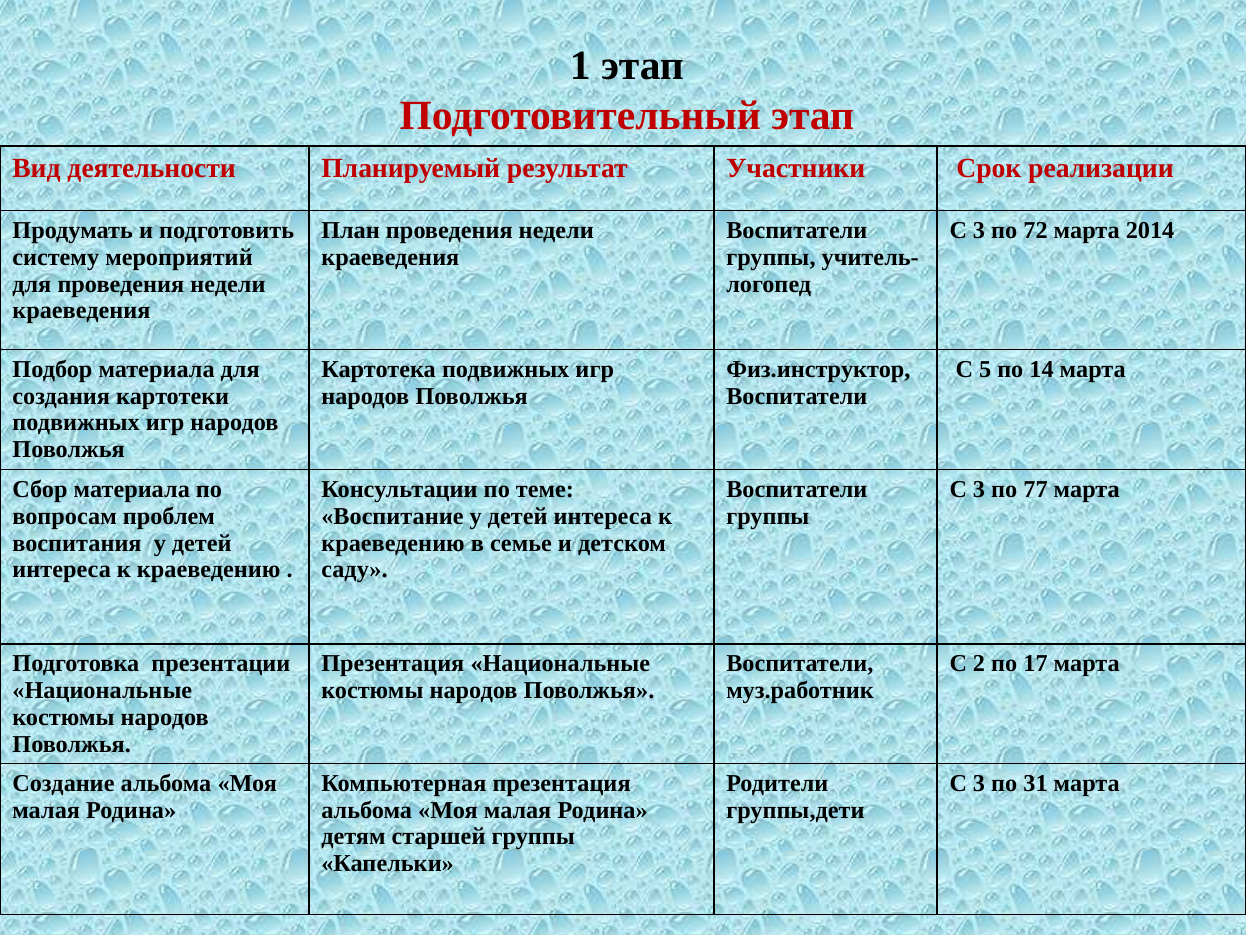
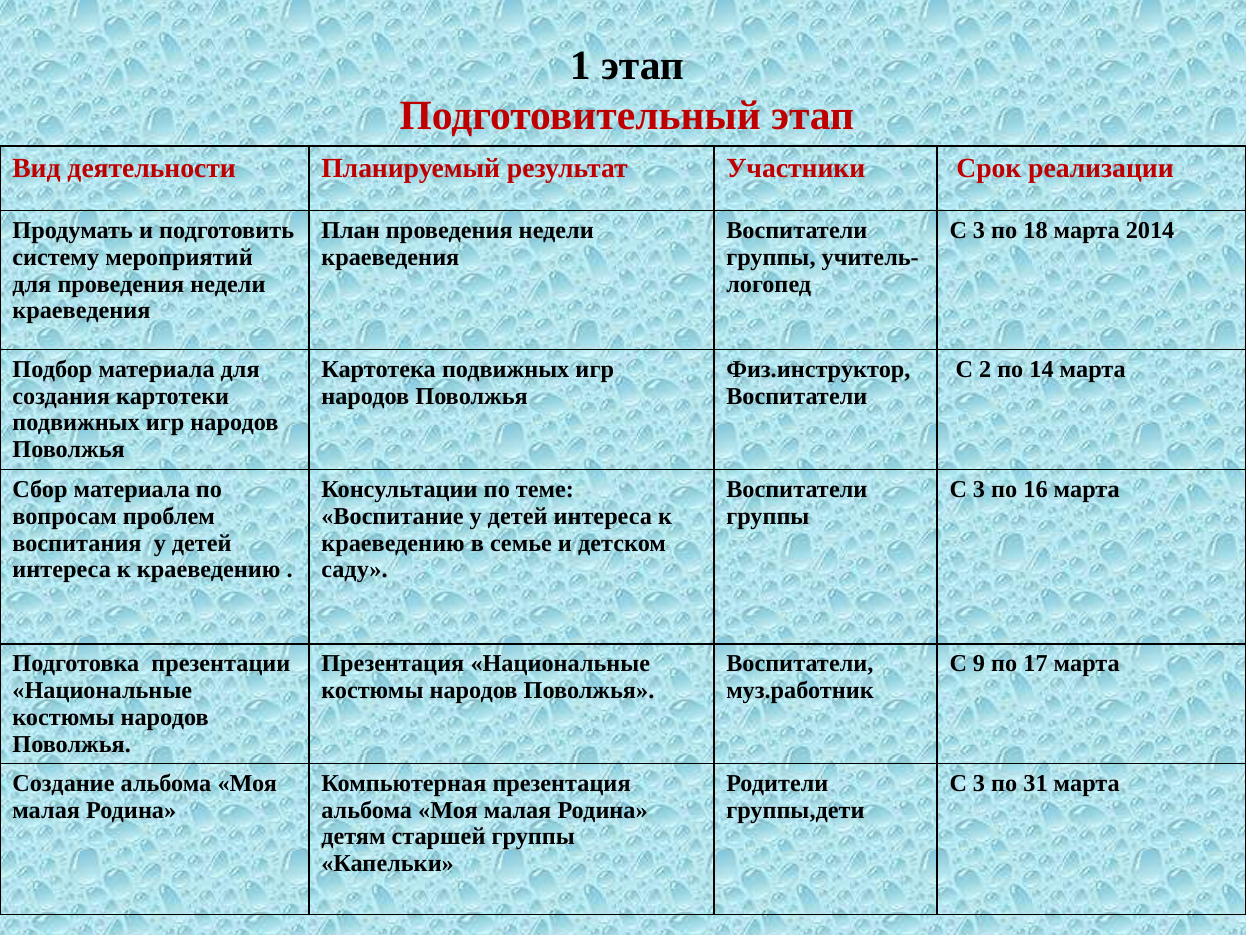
72: 72 -> 18 (1036, 230)
5: 5 -> 2 (985, 369)
77: 77 -> 16 (1036, 489)
2: 2 -> 9 (979, 663)
